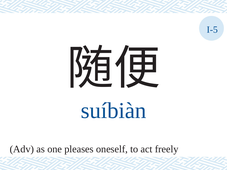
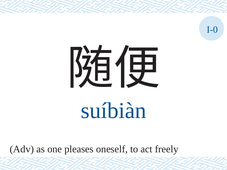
I-5: I-5 -> I-0 (212, 30)
